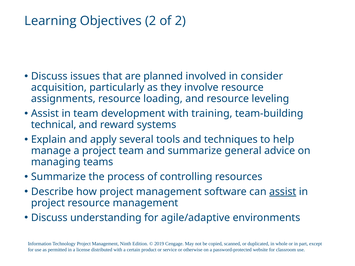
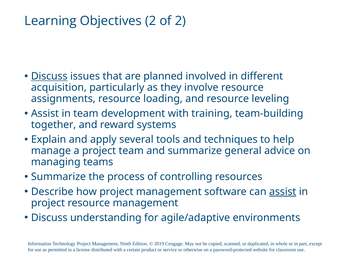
Discuss underline: none -> present (49, 76)
consider: consider -> different (262, 76)
technical: technical -> together (54, 125)
